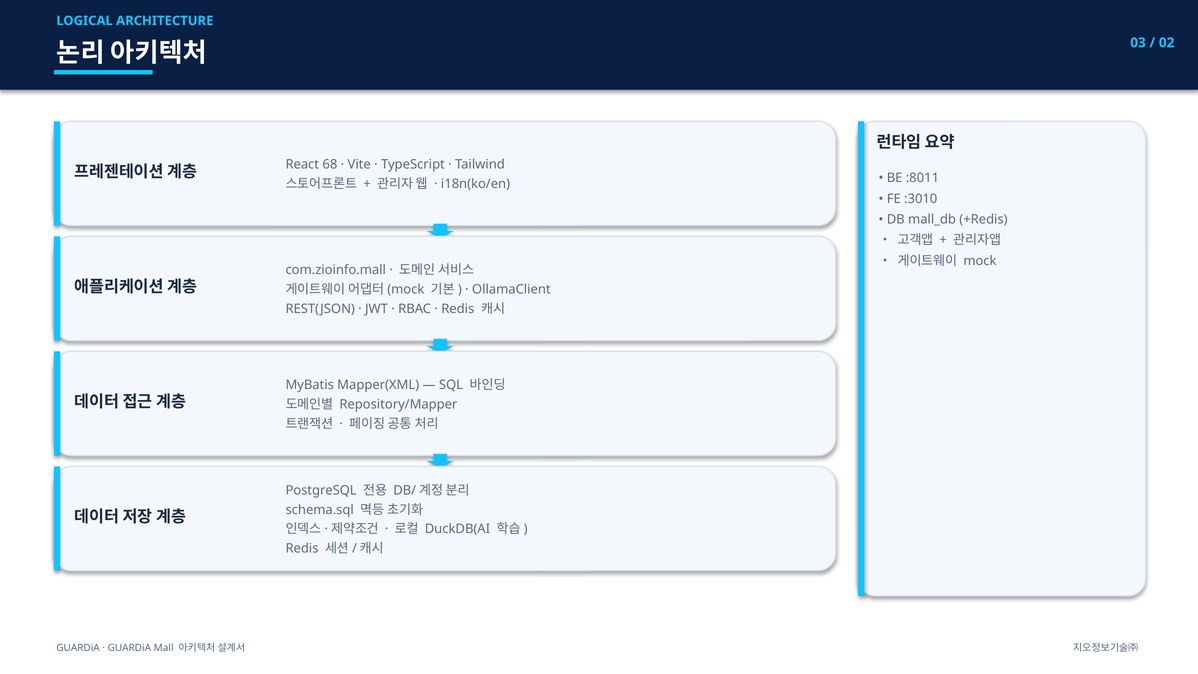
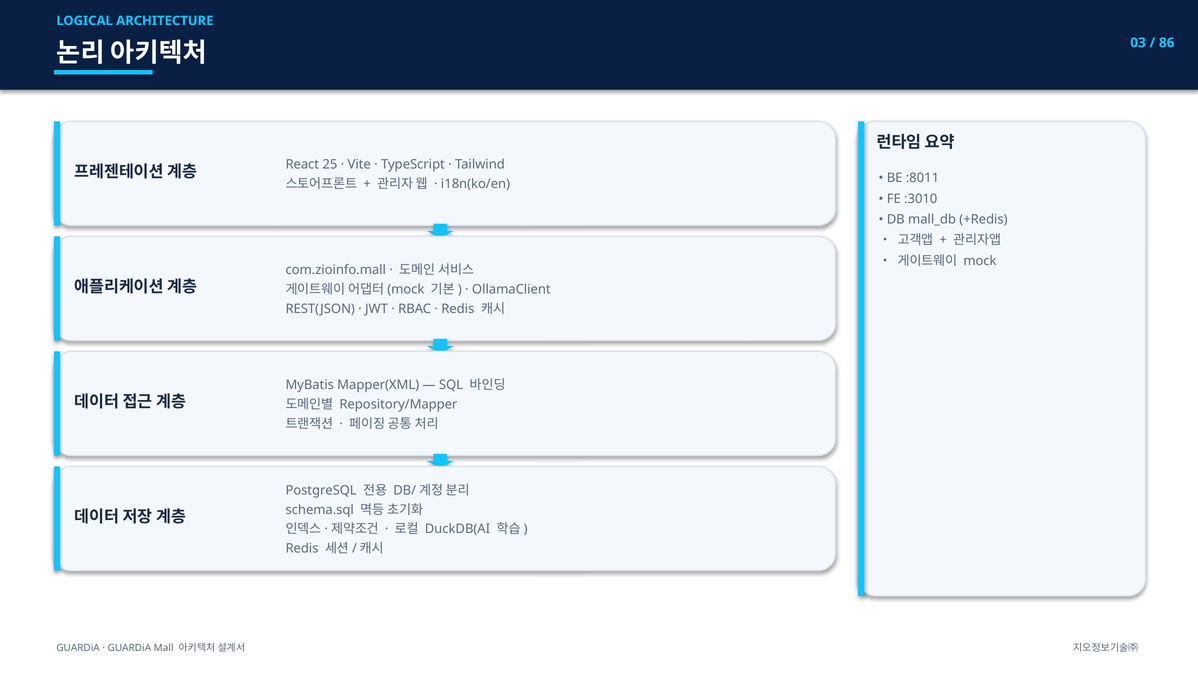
02: 02 -> 86 (1167, 43)
68: 68 -> 25 (330, 165)
